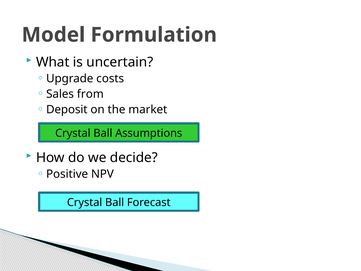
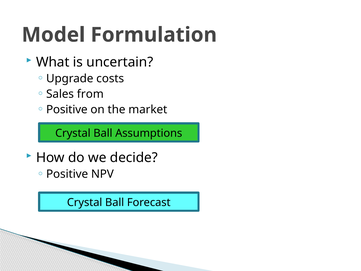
Deposit: Deposit -> Positive (67, 109)
